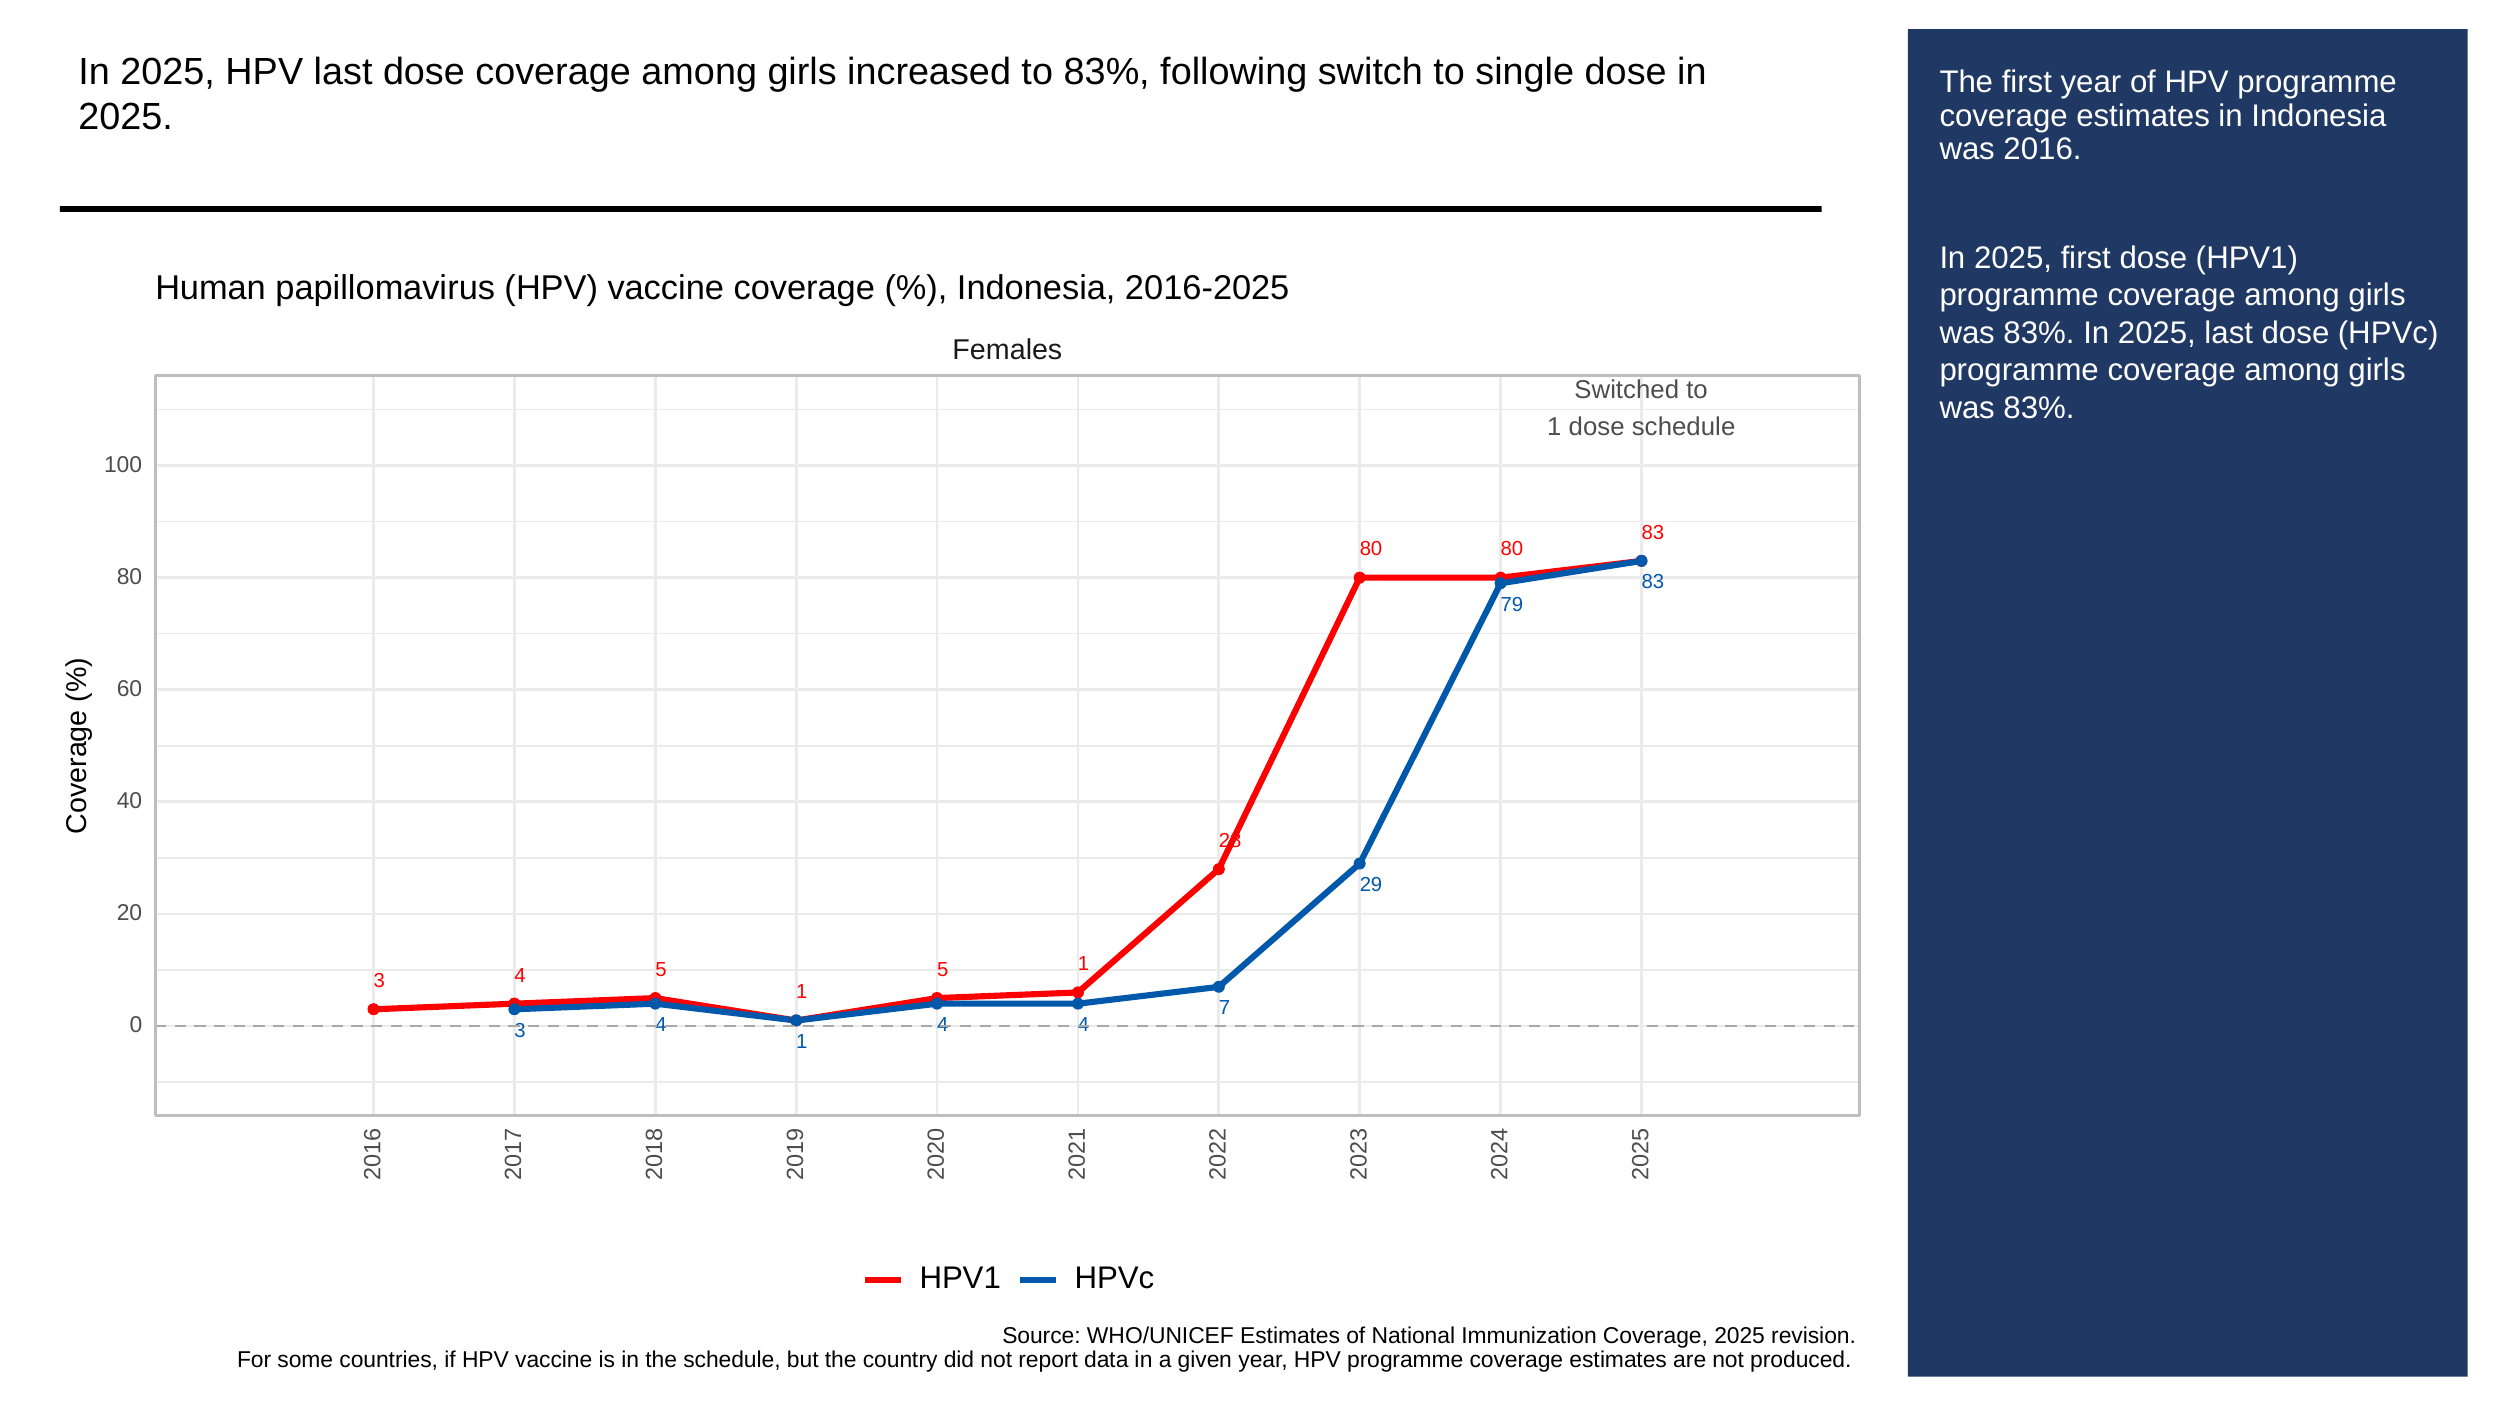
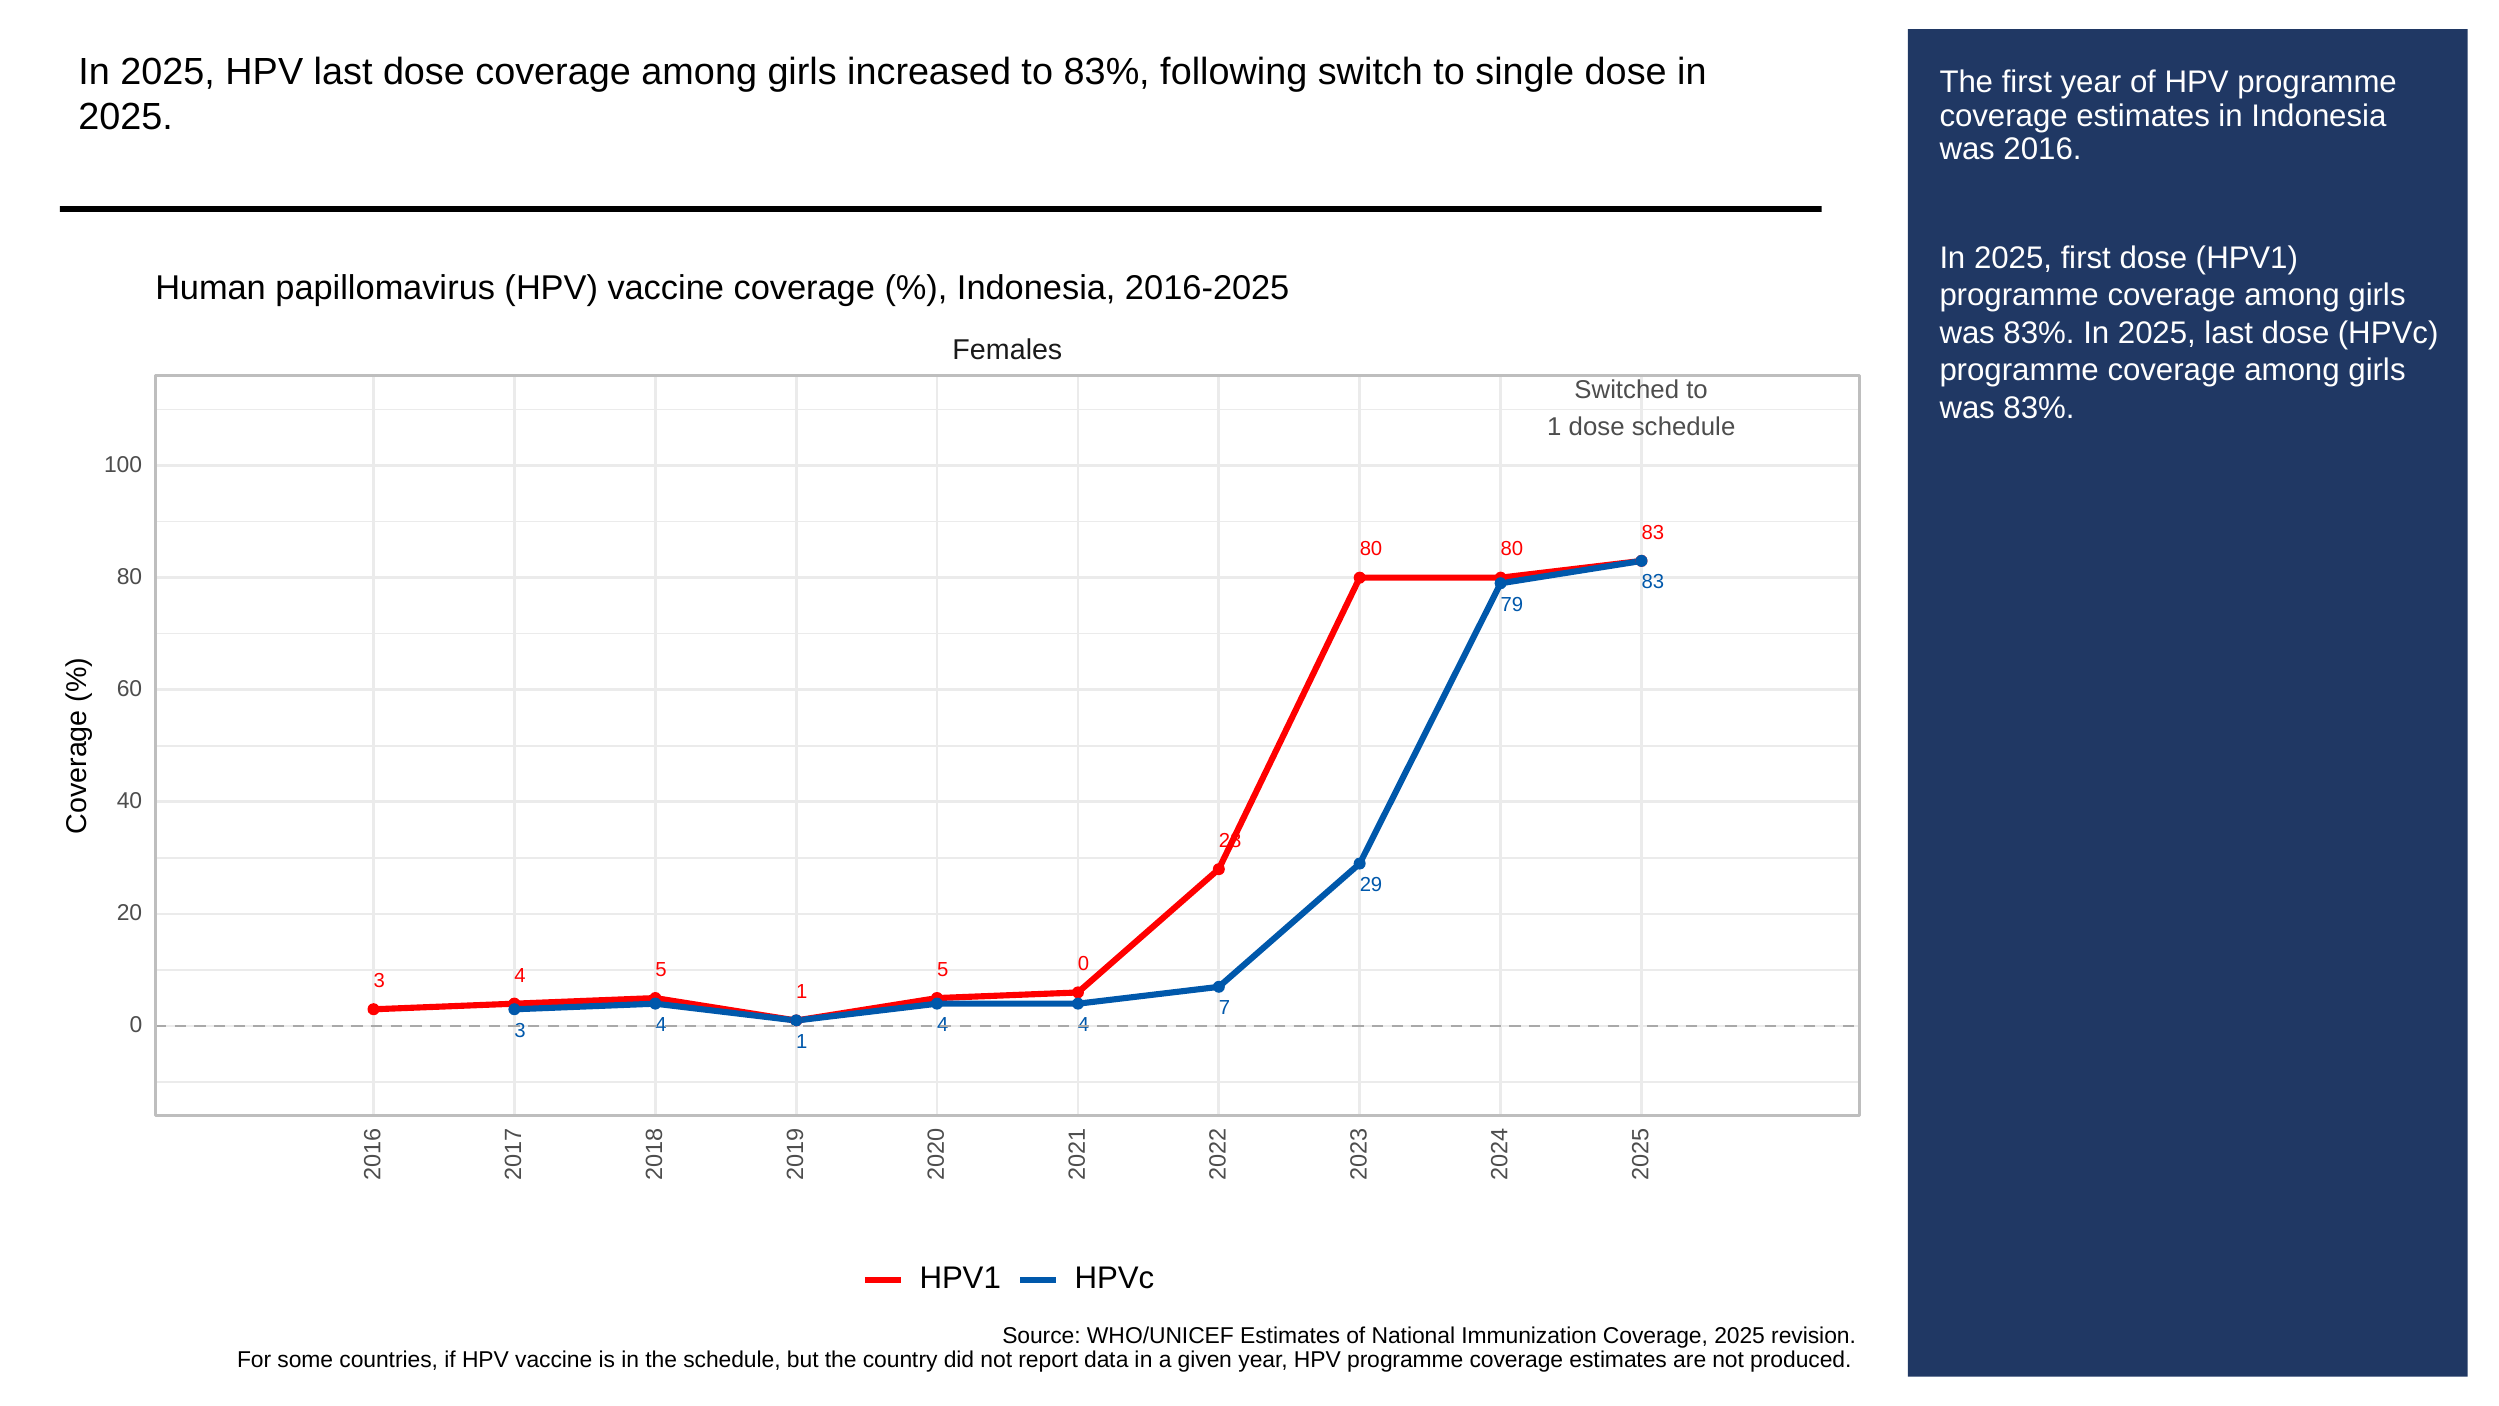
1: 1 -> 0 (1084, 964)
